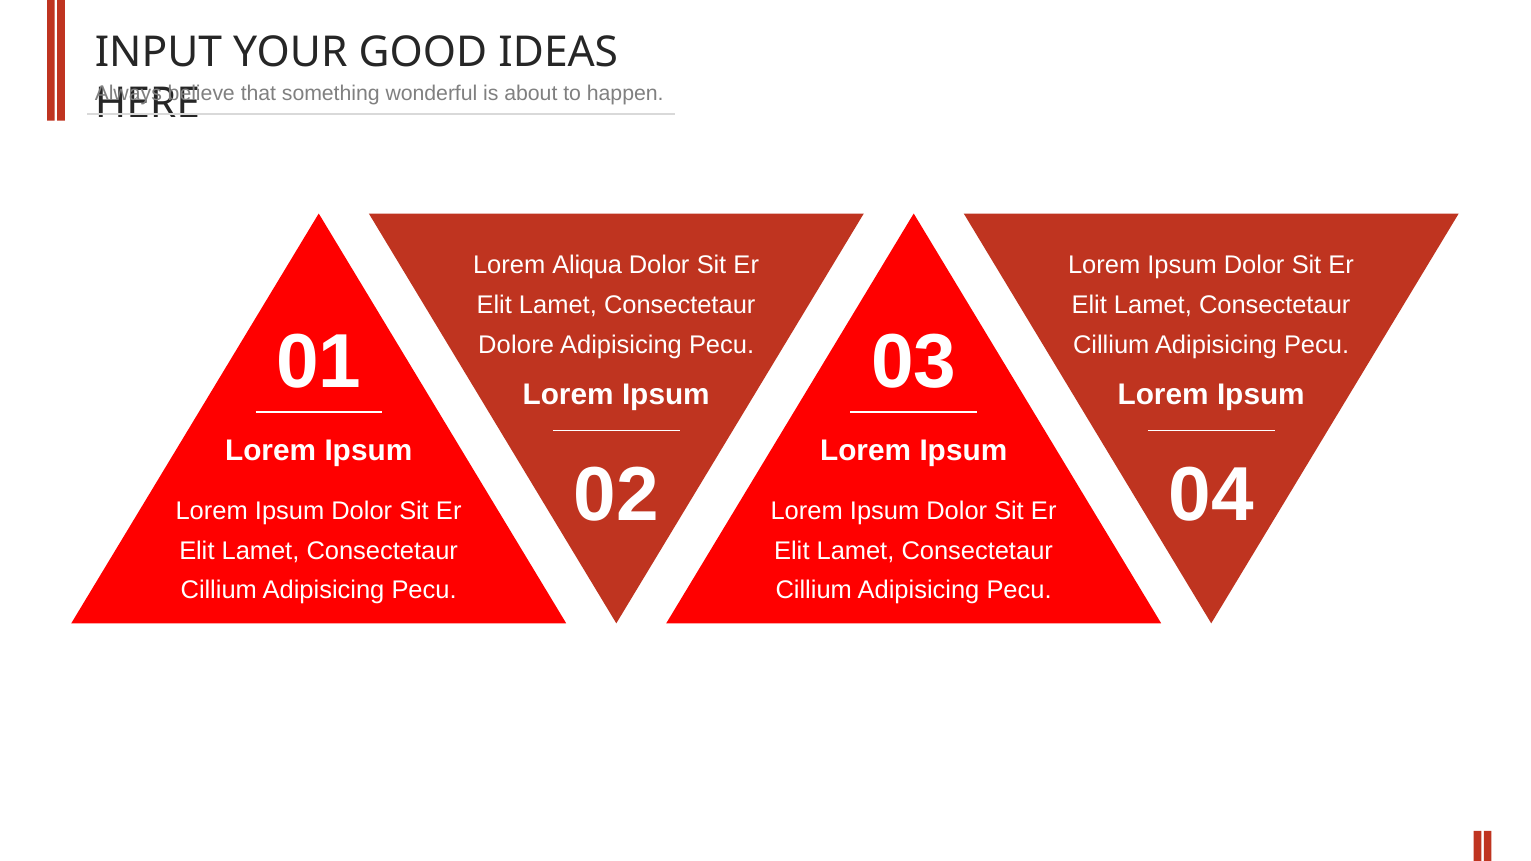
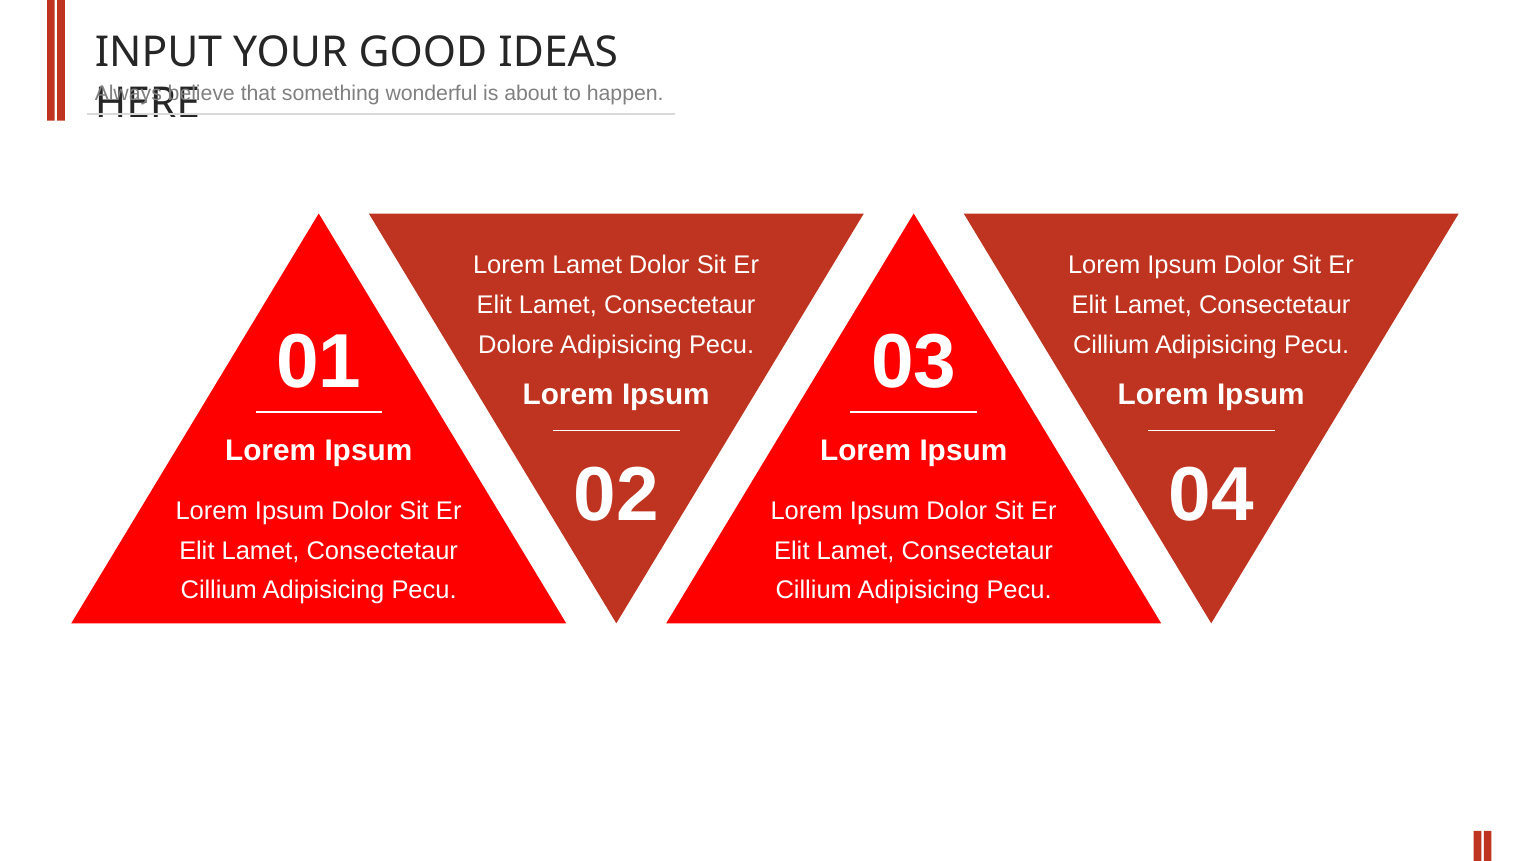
Lorem Aliqua: Aliqua -> Lamet (587, 265)
